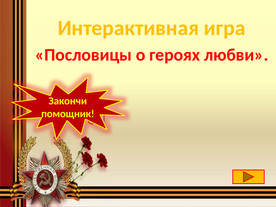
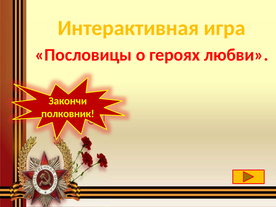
помощник: помощник -> полковник (68, 114)
